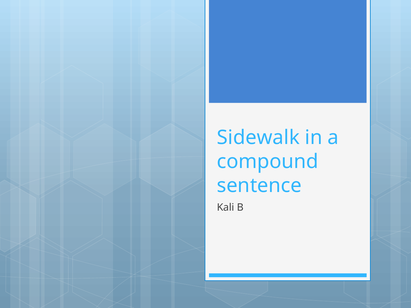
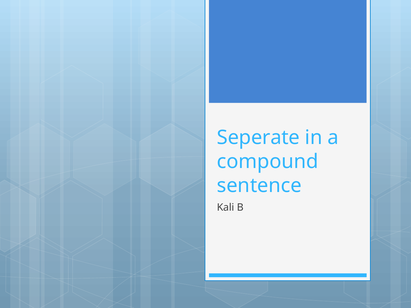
Sidewalk: Sidewalk -> Seperate (258, 138)
